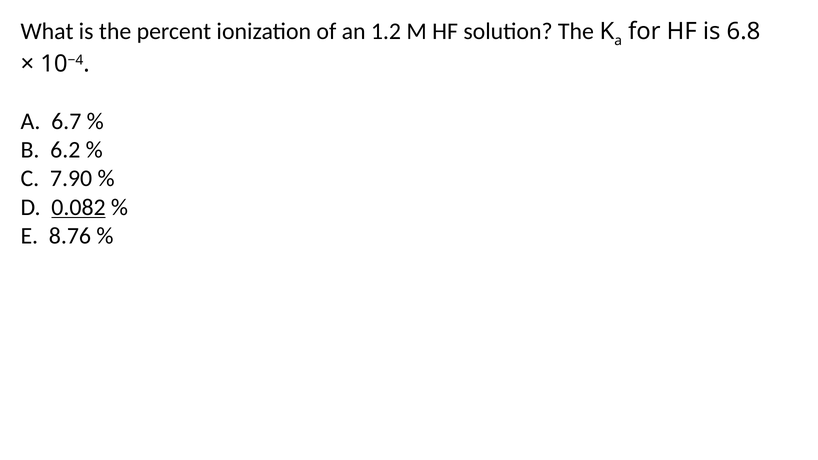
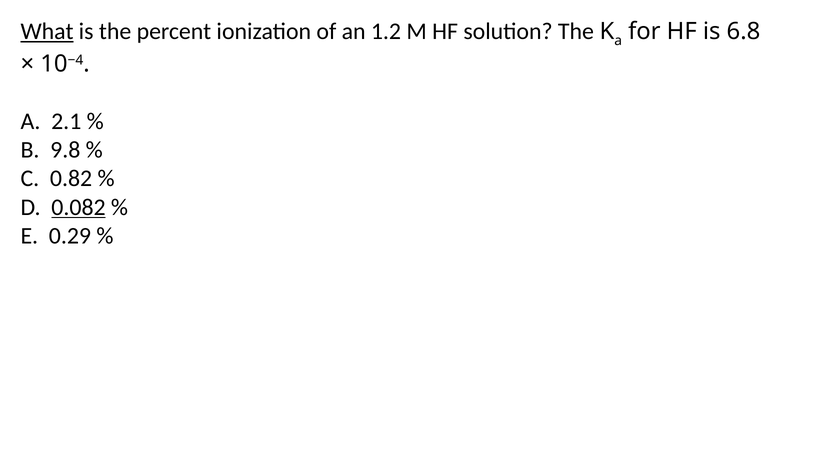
What underline: none -> present (47, 31)
6.7: 6.7 -> 2.1 (66, 121)
6.2: 6.2 -> 9.8 (65, 150)
7.90: 7.90 -> 0.82 (71, 179)
8.76: 8.76 -> 0.29 (70, 236)
